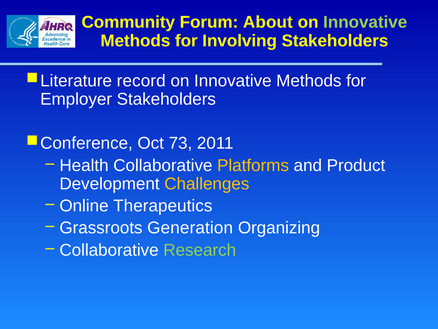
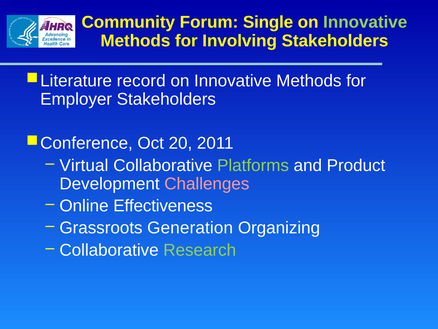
About: About -> Single (268, 22)
73: 73 -> 20 (180, 143)
Health: Health -> Virtual (84, 165)
Platforms colour: yellow -> light green (253, 165)
Challenges colour: yellow -> pink (207, 184)
Therapeutics: Therapeutics -> Effectiveness (163, 206)
